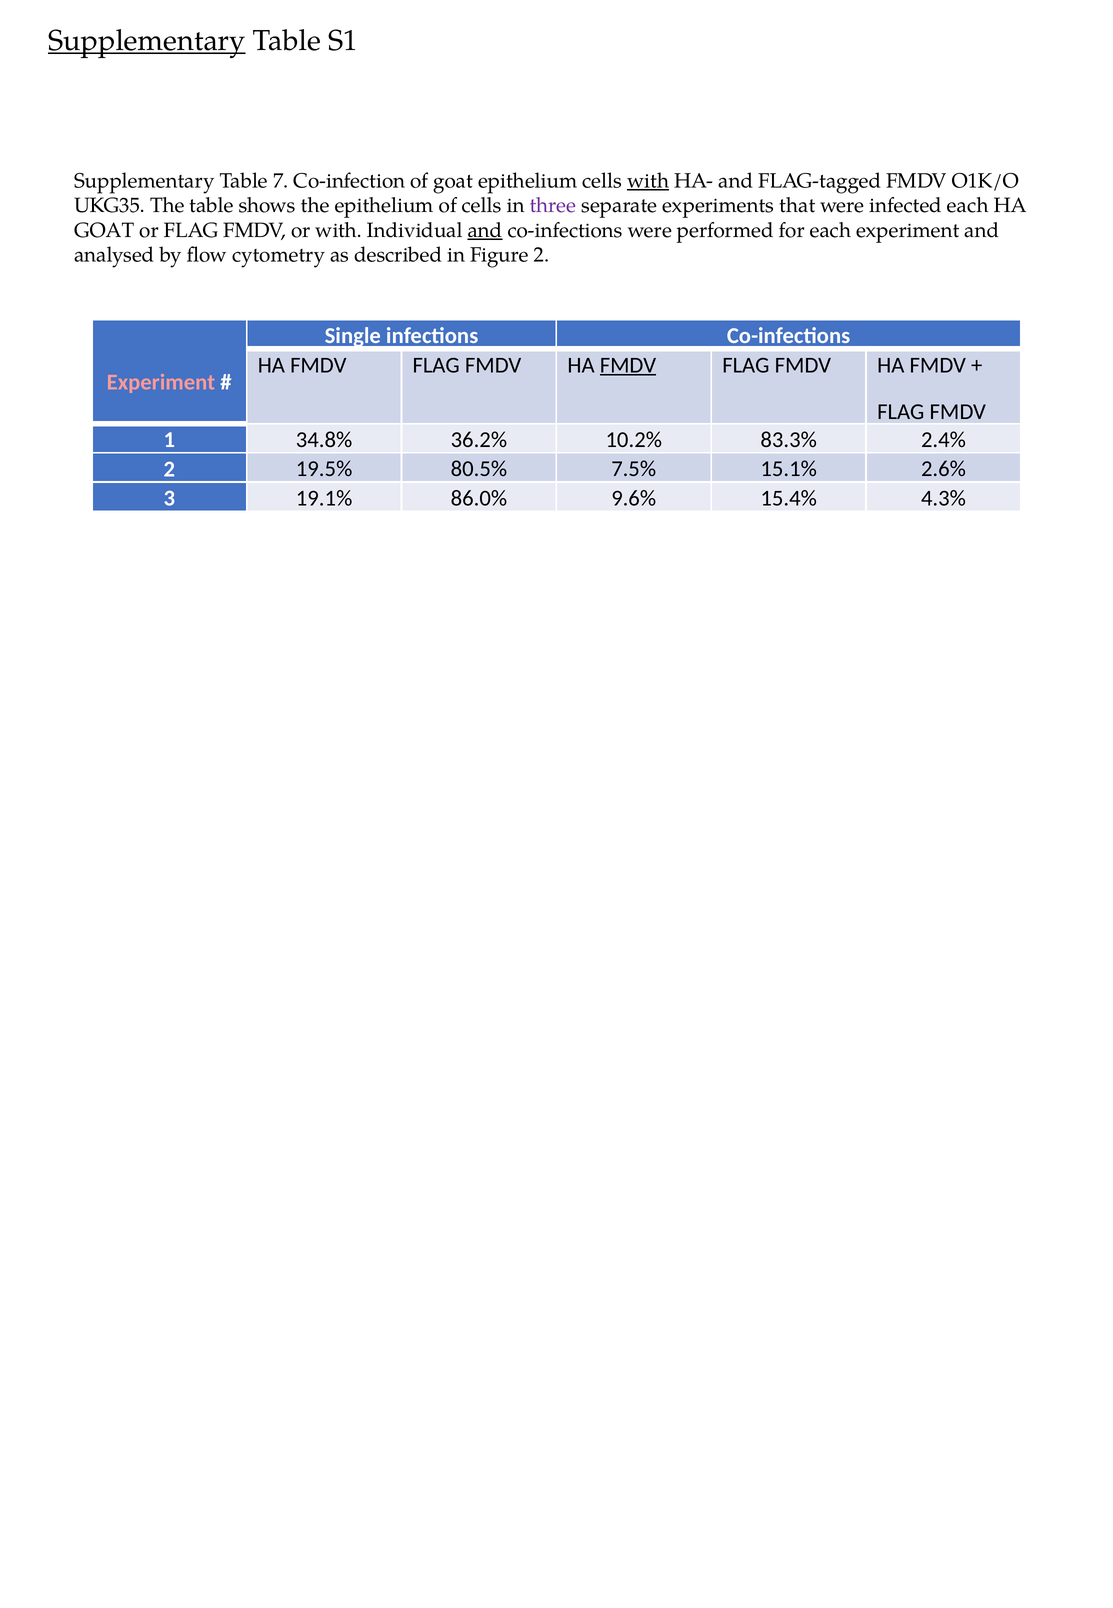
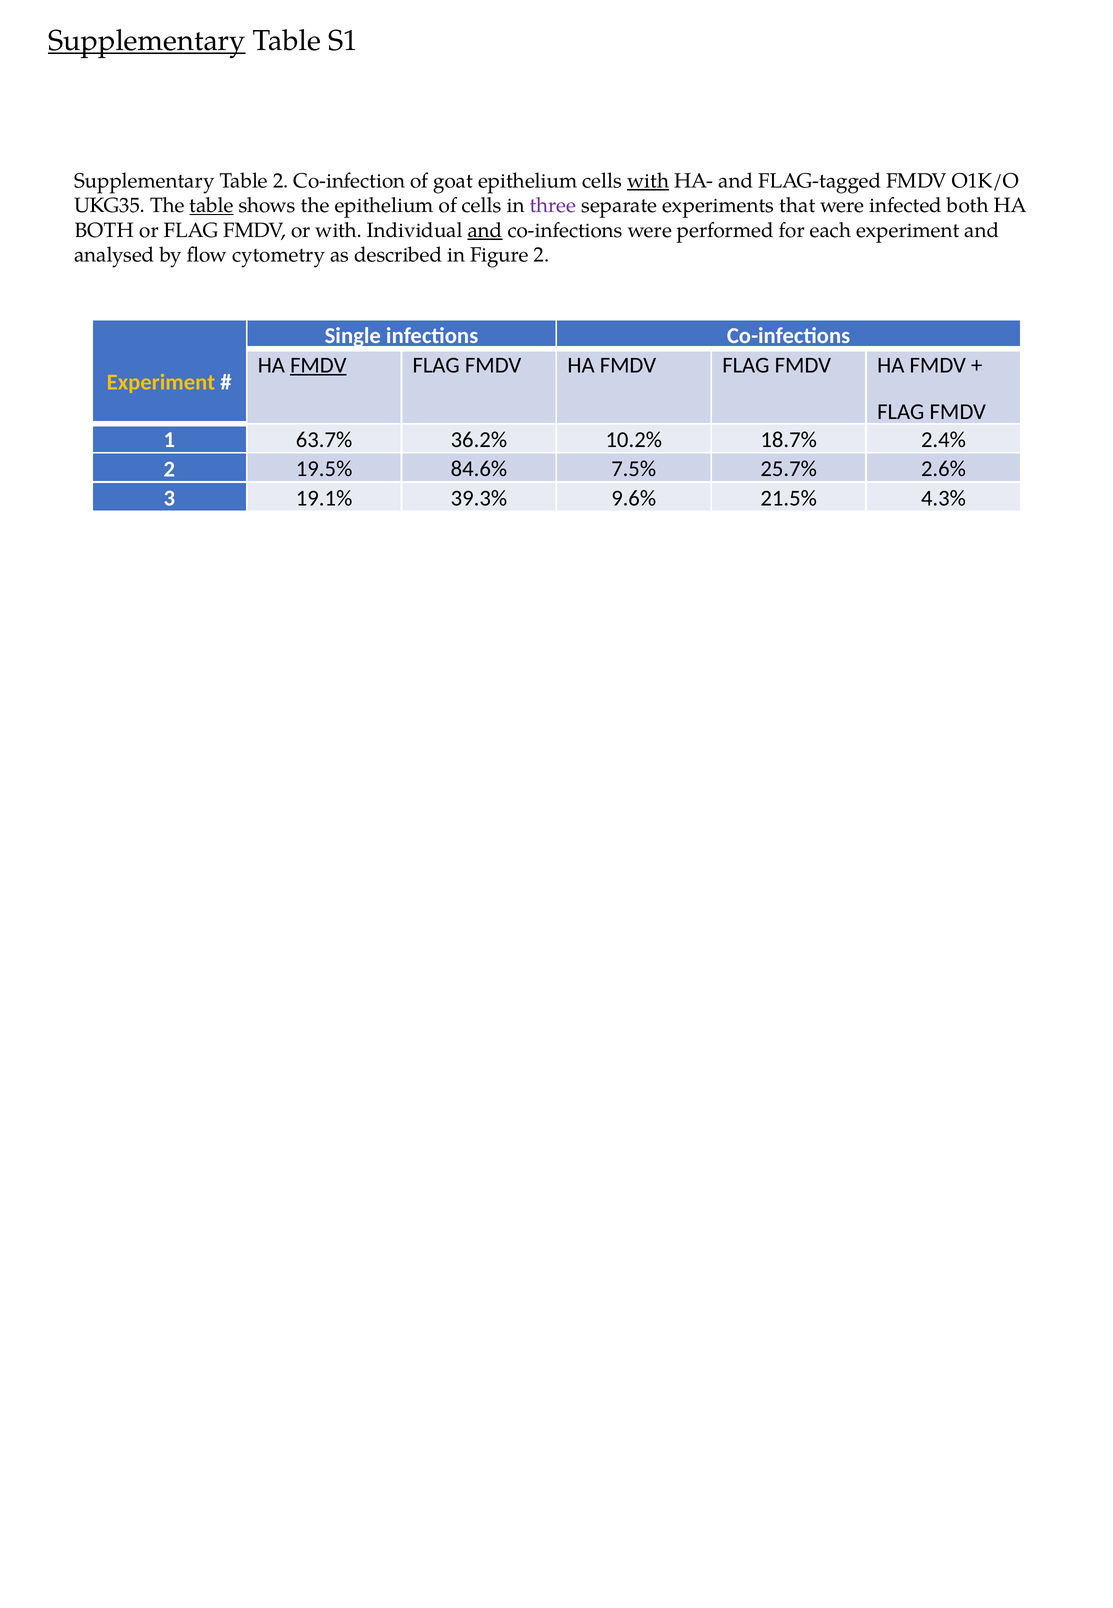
Table 7: 7 -> 2 (281, 181)
table underline: none -> present (212, 206)
infected each: each -> both (968, 206)
GOAT: GOAT -> BOTH (104, 230)
FMDV underline: none -> present (318, 365)
FMDV underline: present -> none (628, 365)
Experiment colour: pink -> yellow (161, 382)
34.8%: 34.8% -> 63.7% (324, 440)
83.3%: 83.3% -> 18.7% (789, 440)
80.5%: 80.5% -> 84.6% (479, 469)
15.1%: 15.1% -> 25.7% (789, 469)
86.0%: 86.0% -> 39.3% (479, 498)
15.4%: 15.4% -> 21.5% (789, 498)
